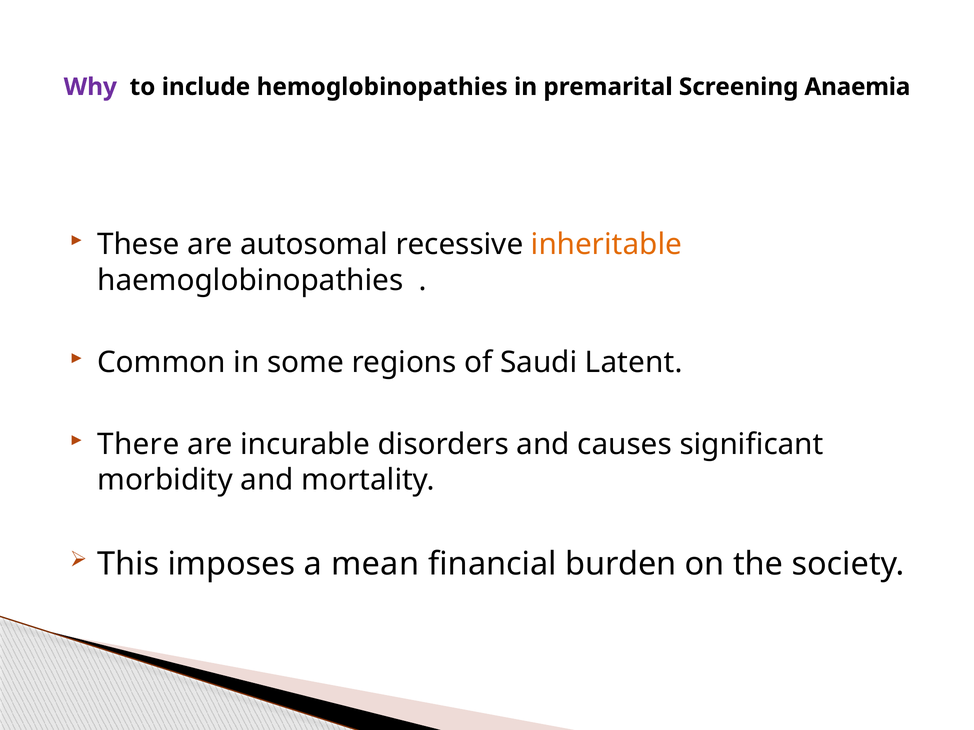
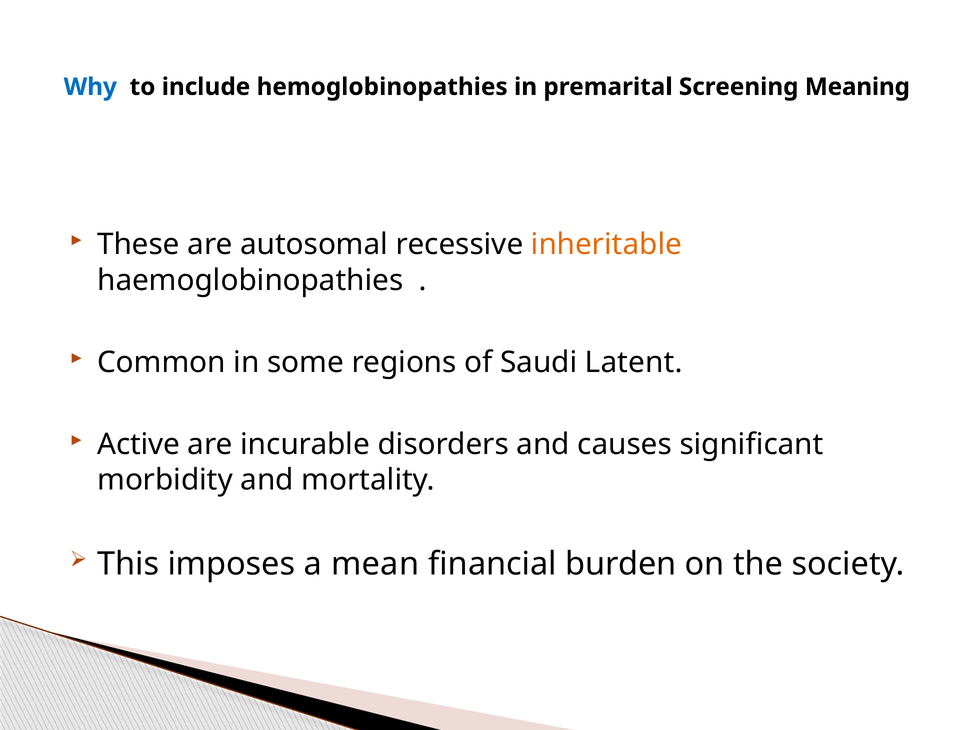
Why colour: purple -> blue (90, 87)
Anaemia: Anaemia -> Meaning (857, 87)
There: There -> Active (139, 445)
